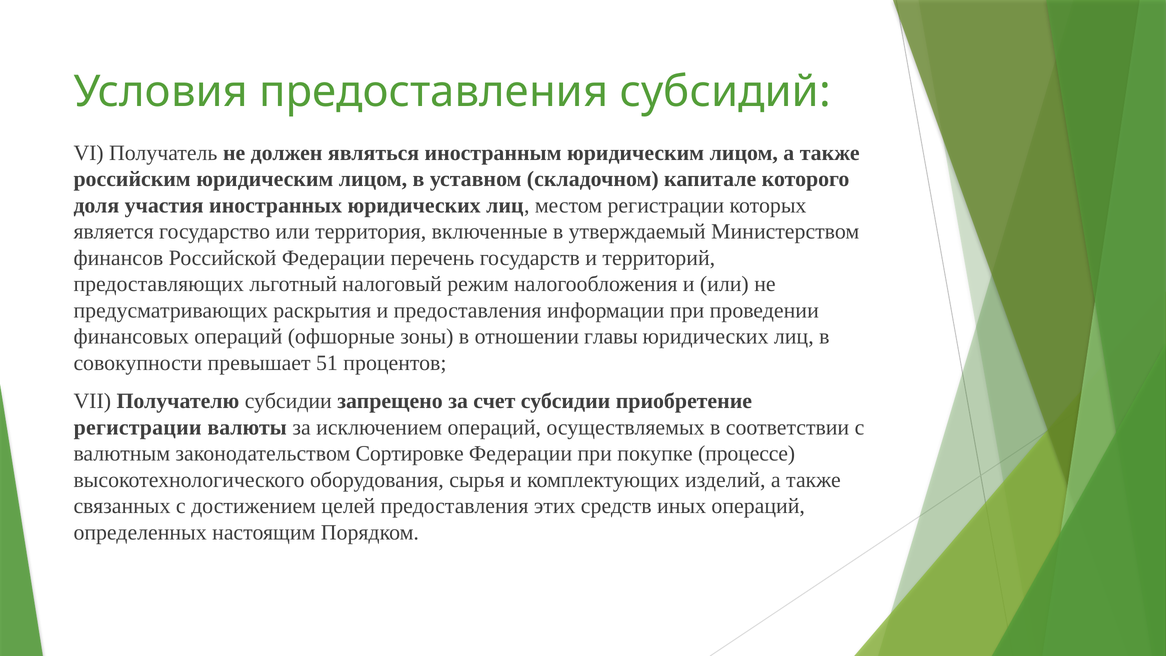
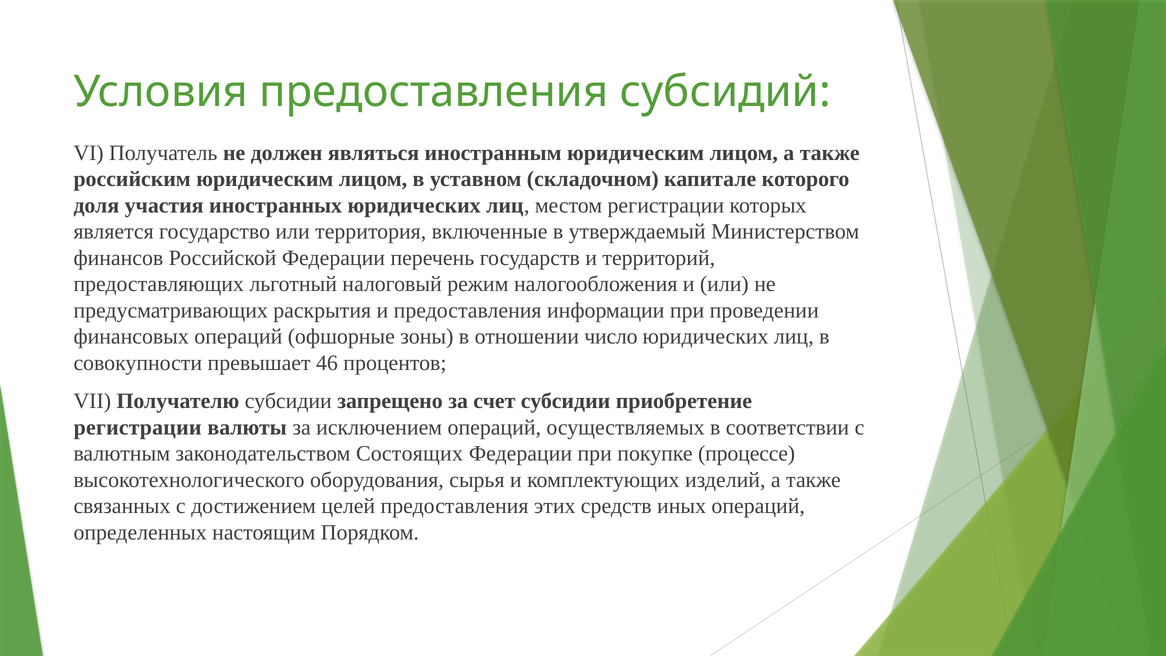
главы: главы -> число (611, 336)
51: 51 -> 46 (327, 363)
Сортировке: Сортировке -> Состоящих (409, 454)
